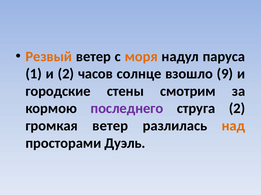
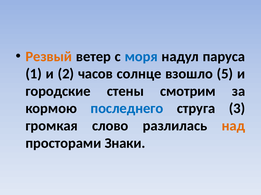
моря colour: orange -> blue (141, 57)
9: 9 -> 5 (225, 74)
последнего colour: purple -> blue (127, 109)
струга 2: 2 -> 3 (237, 109)
громкая ветер: ветер -> слово (110, 126)
Дуэль: Дуэль -> Знаки (125, 144)
